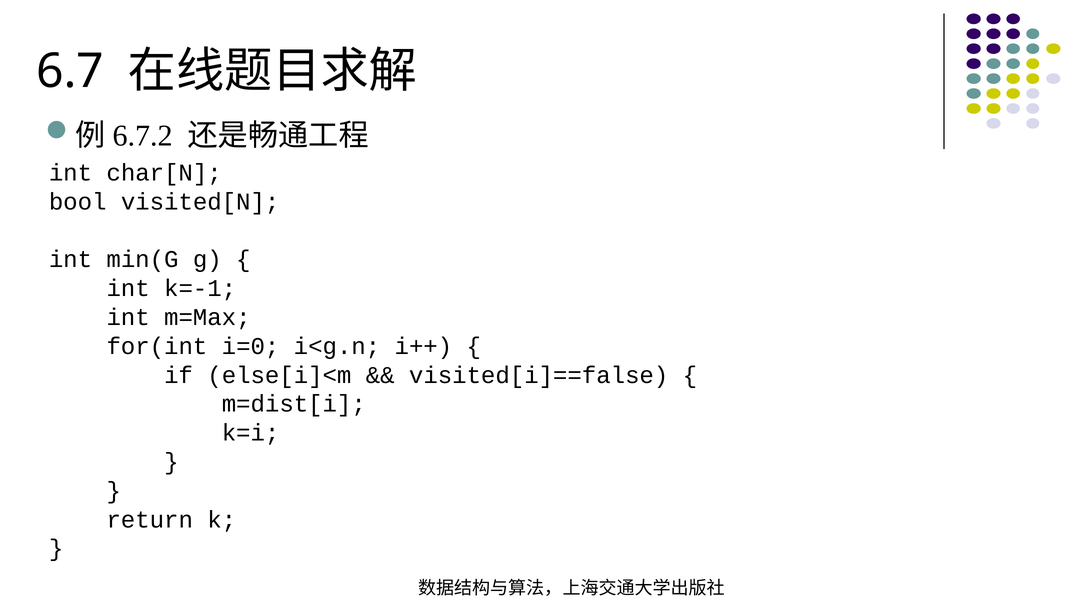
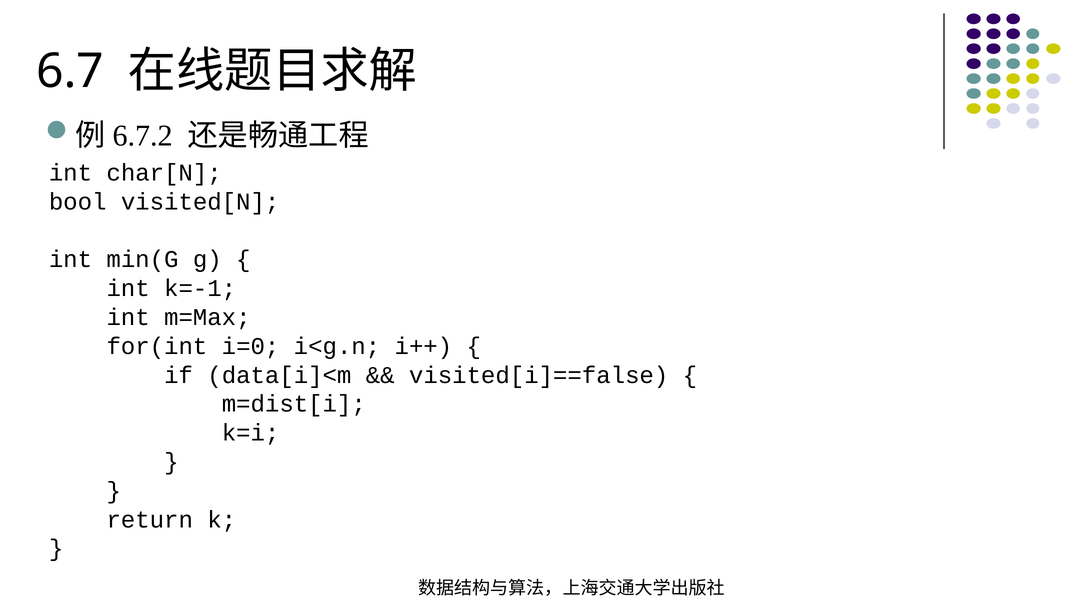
else[i]<m: else[i]<m -> data[i]<m (279, 375)
